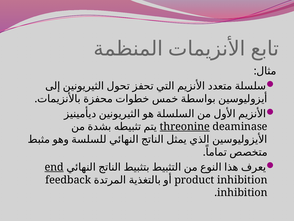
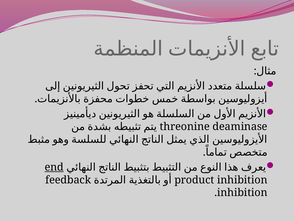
threonine underline: present -> none (185, 126)
